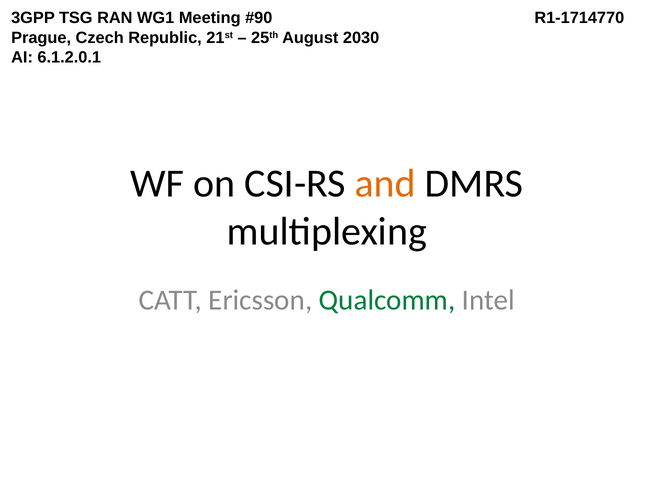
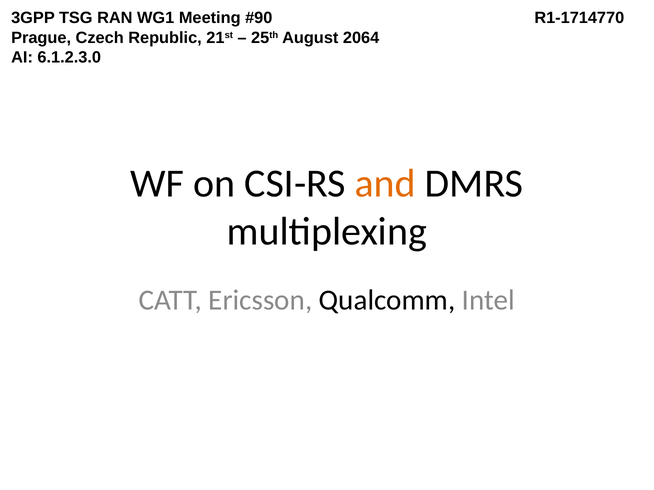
2030: 2030 -> 2064 (361, 38)
6.1.2.0.1: 6.1.2.0.1 -> 6.1.2.3.0 (69, 57)
Qualcomm colour: green -> black (387, 301)
